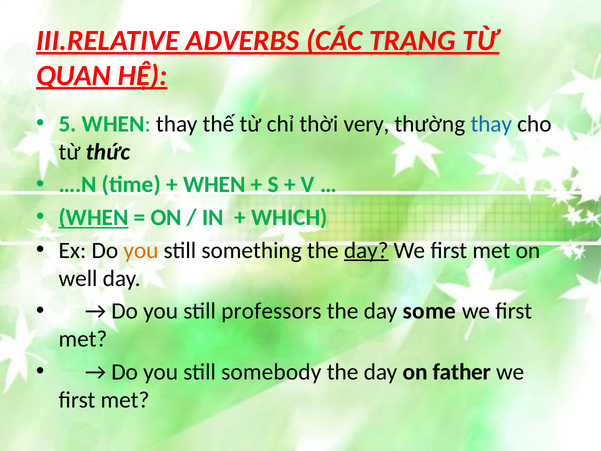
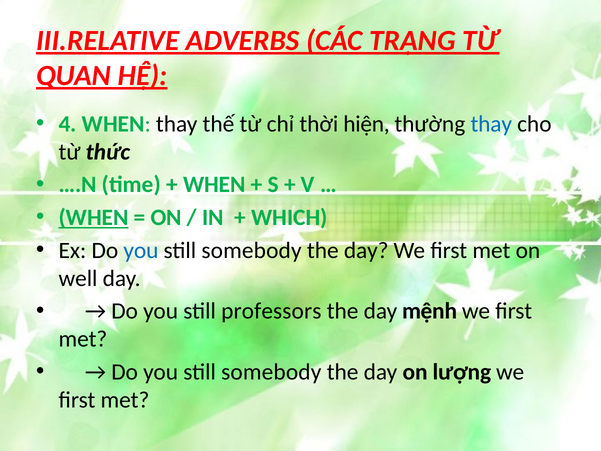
5: 5 -> 4 (68, 124)
very: very -> hiện (366, 124)
you colour: orange -> blue (141, 250)
something: something -> somebody (252, 250)
day underline: present -> none (366, 250)
some: some -> mệnh (430, 311)
father: father -> lượng (462, 372)
